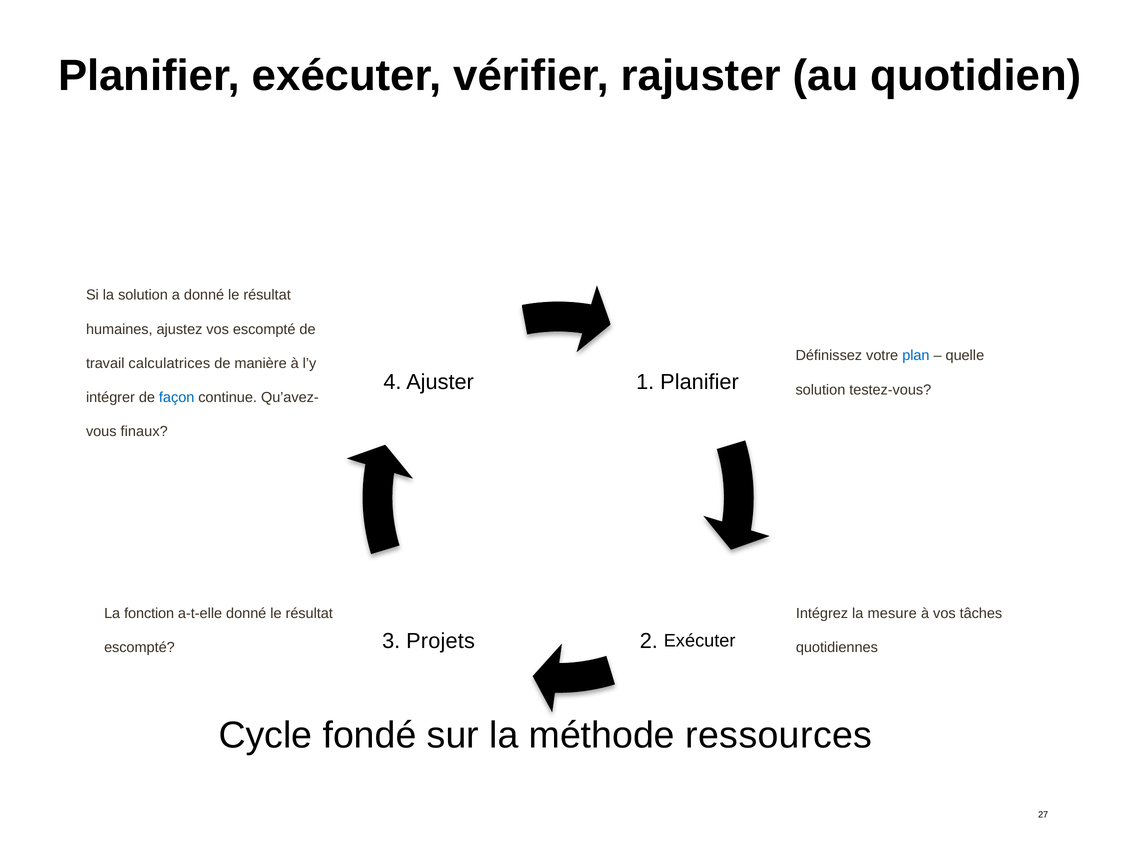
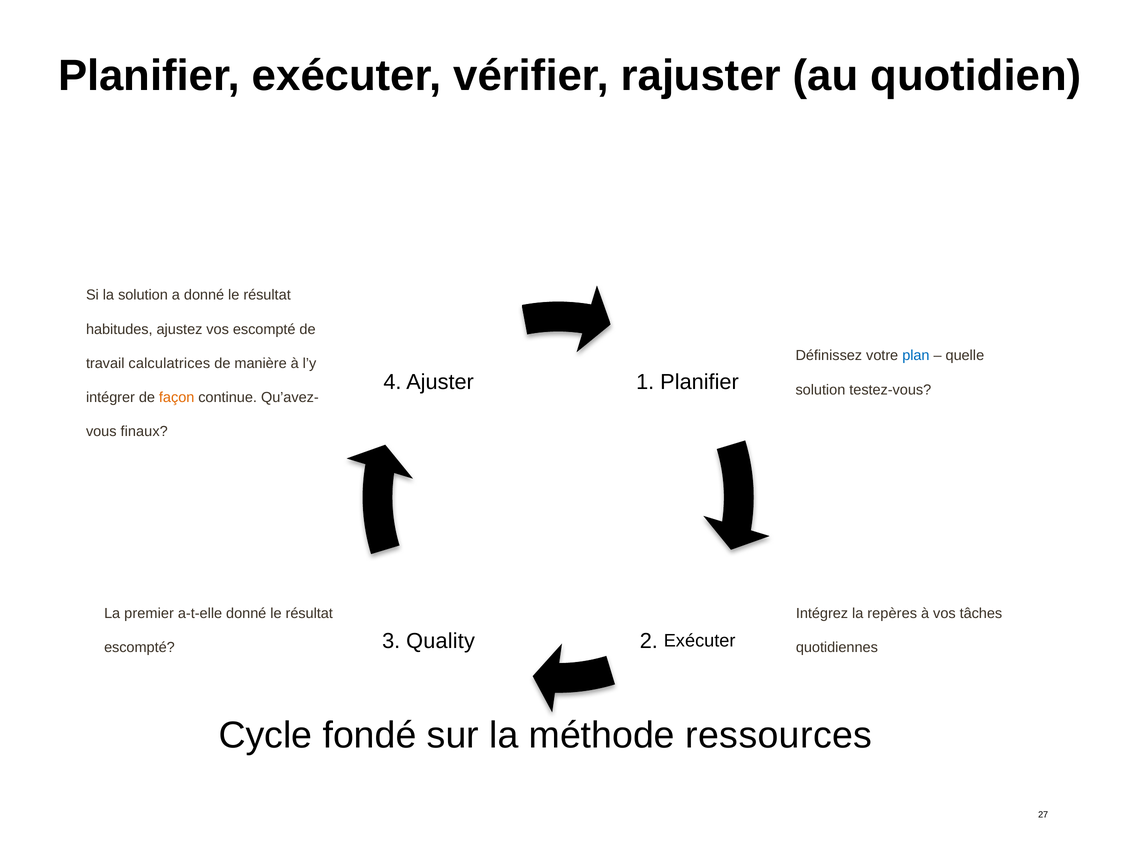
humaines: humaines -> habitudes (119, 329)
façon colour: blue -> orange (177, 397)
fonction: fonction -> premier (149, 613)
mesure: mesure -> repères (892, 613)
Projets: Projets -> Quality (441, 641)
